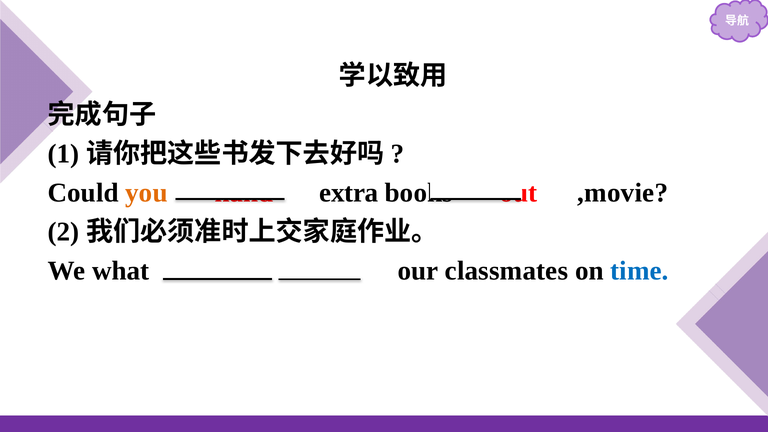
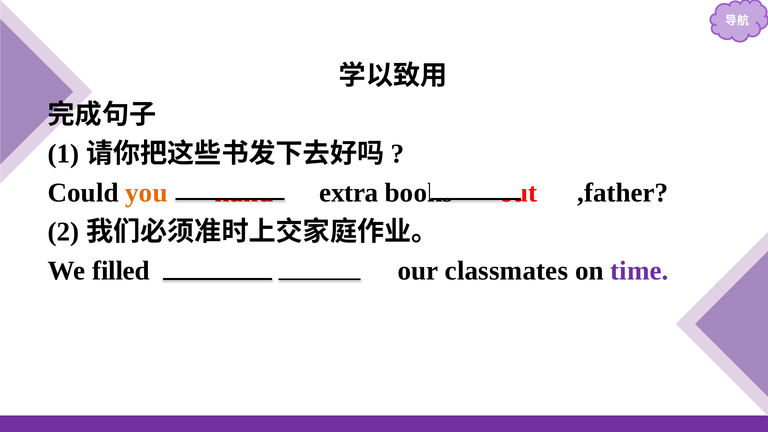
,movie: ,movie -> ,father (623, 193)
what: what -> filled (121, 271)
time colour: blue -> purple (639, 271)
